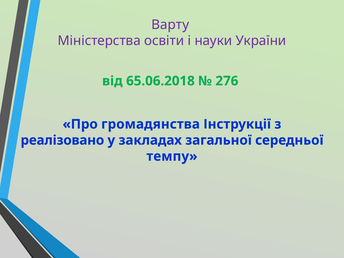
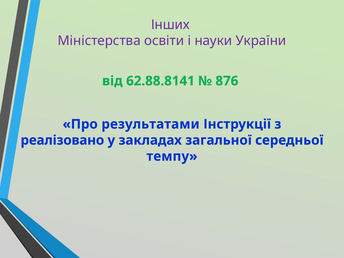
Варту: Варту -> Інших (170, 25)
65.06.2018: 65.06.2018 -> 62.88.8141 (160, 81)
276: 276 -> 876 (227, 81)
громадянства: громадянства -> результатами (150, 124)
